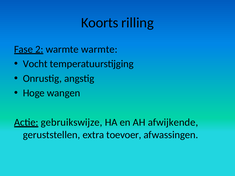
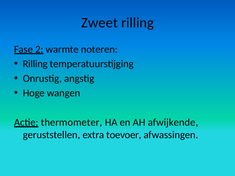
Koorts: Koorts -> Zweet (100, 23)
warmte warmte: warmte -> noteren (99, 49)
Vocht: Vocht -> Rilling (35, 64)
gebruikswijze: gebruikswijze -> thermometer (72, 122)
